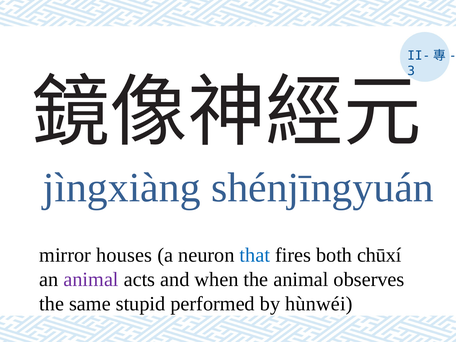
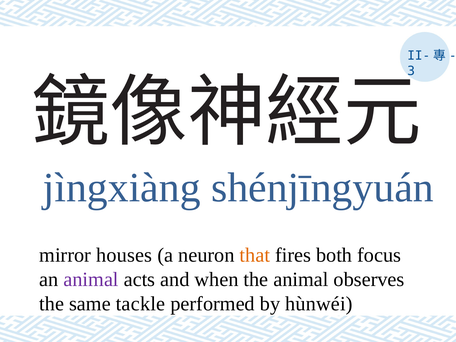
that colour: blue -> orange (255, 255)
chūxí: chūxí -> focus (379, 255)
stupid: stupid -> tackle (140, 304)
